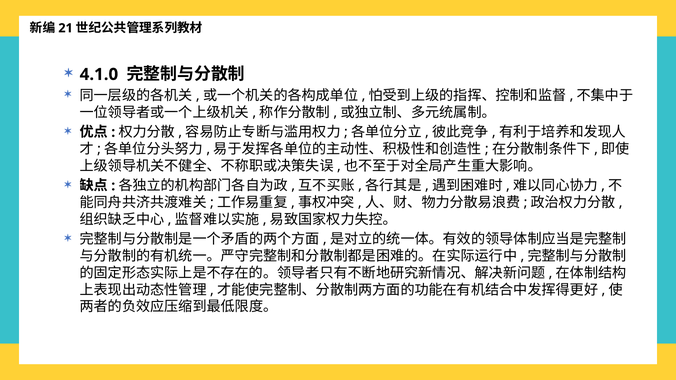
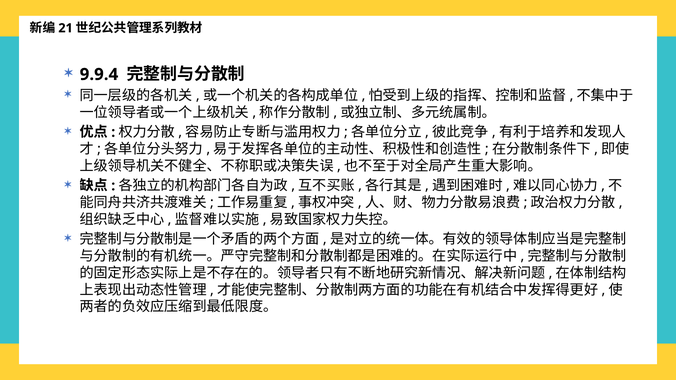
4.1.0: 4.1.0 -> 9.9.4 (99, 74)
